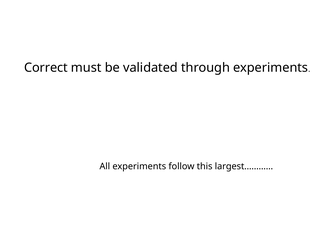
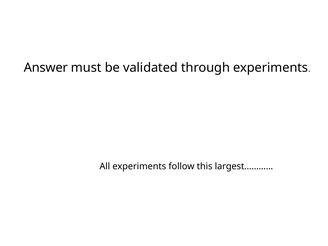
Correct: Correct -> Answer (46, 68)
